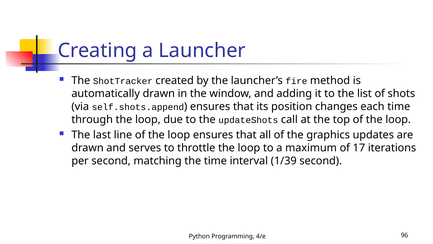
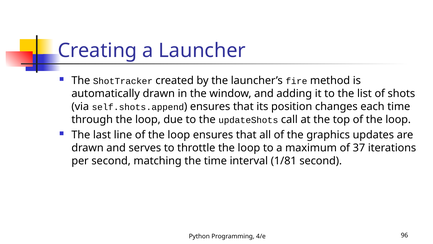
17: 17 -> 37 (359, 148)
1/39: 1/39 -> 1/81 (284, 161)
